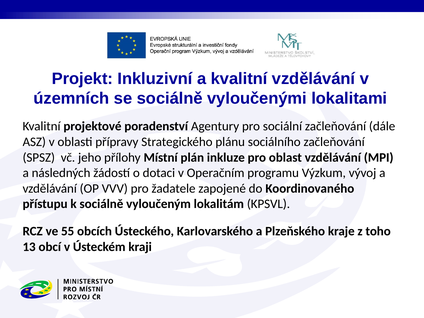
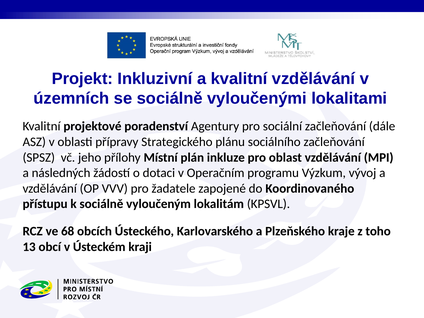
55: 55 -> 68 (68, 231)
